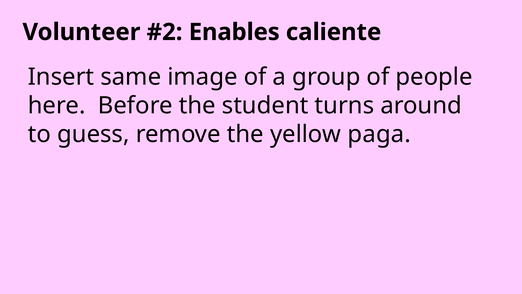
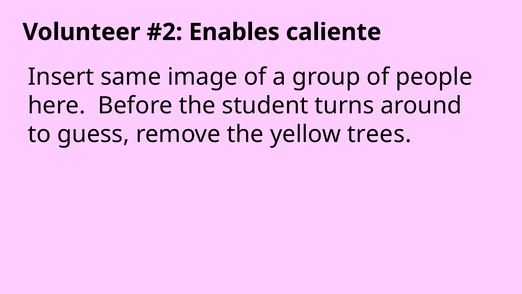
paga: paga -> trees (379, 134)
